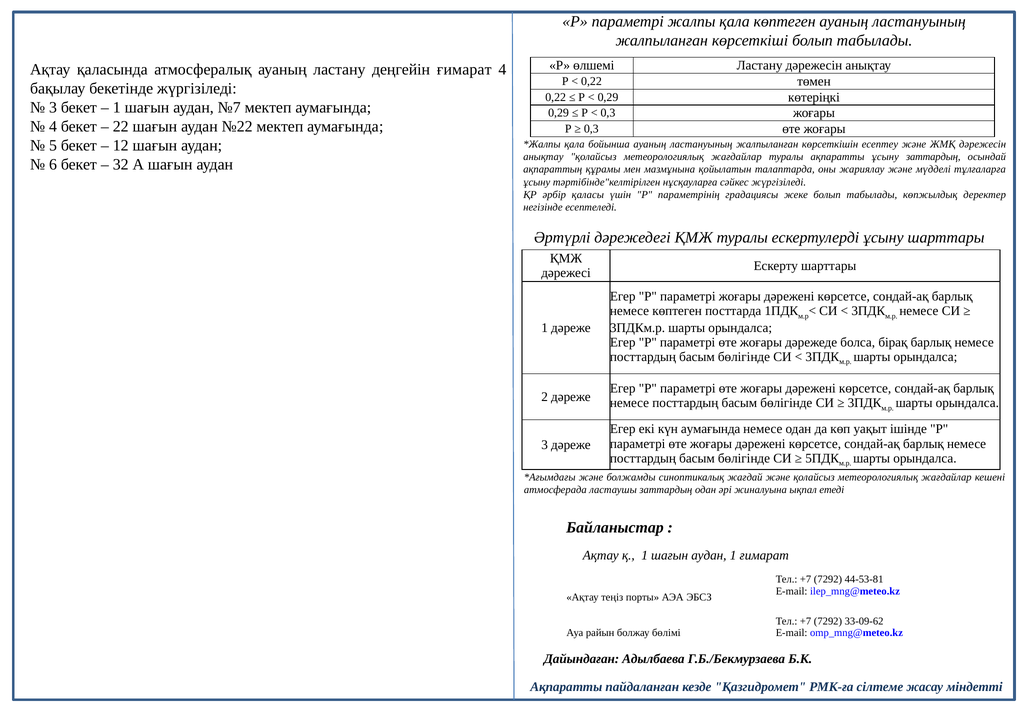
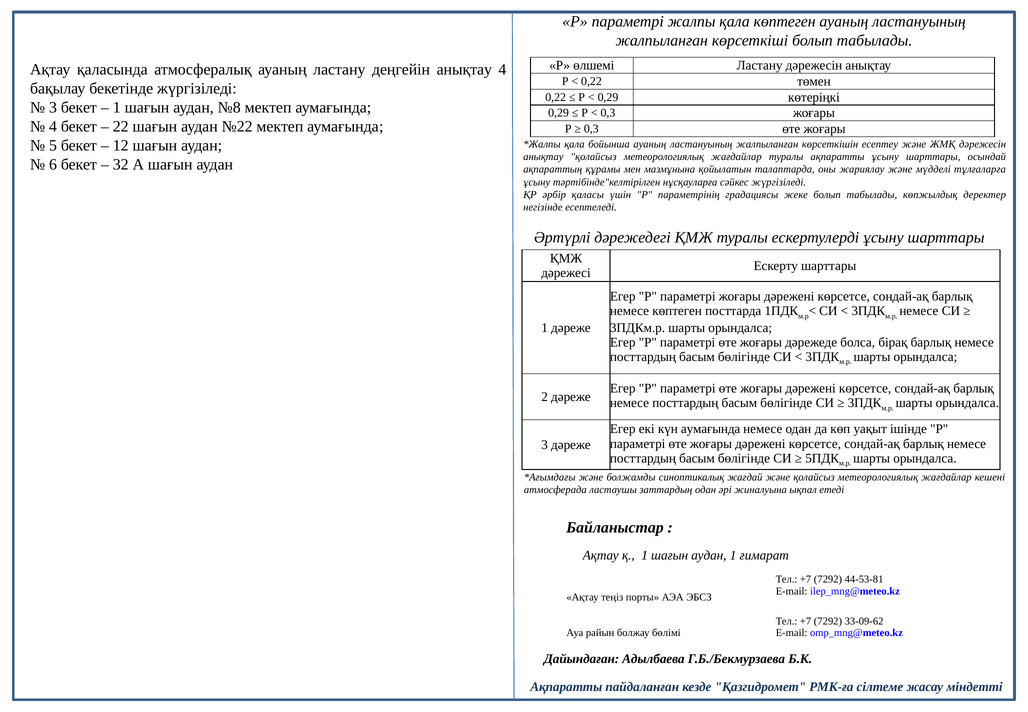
деңгейін ғимарат: ғимарат -> анықтау (464, 70)
№7: №7 -> №8 (229, 108)
ақпаратты ұсыну заттардың: заттардың -> шарттары (933, 157)
